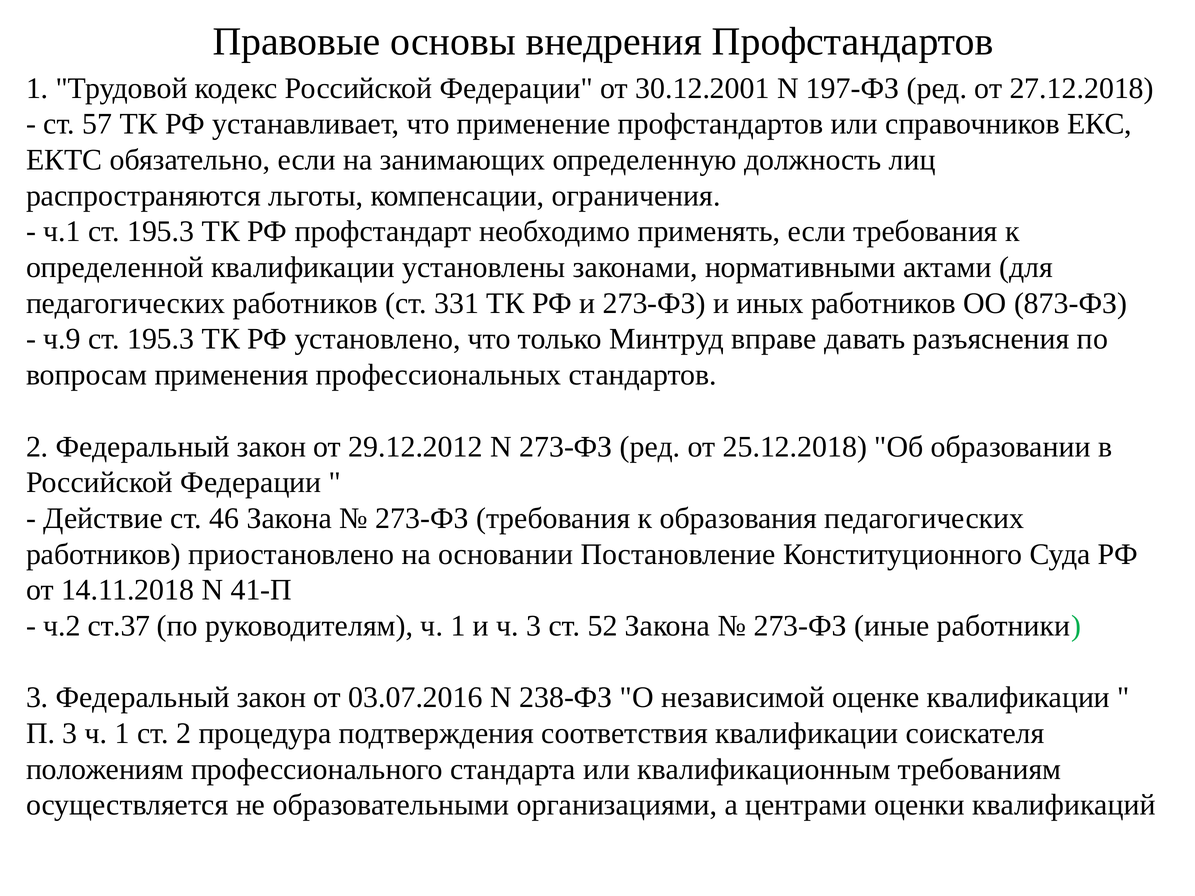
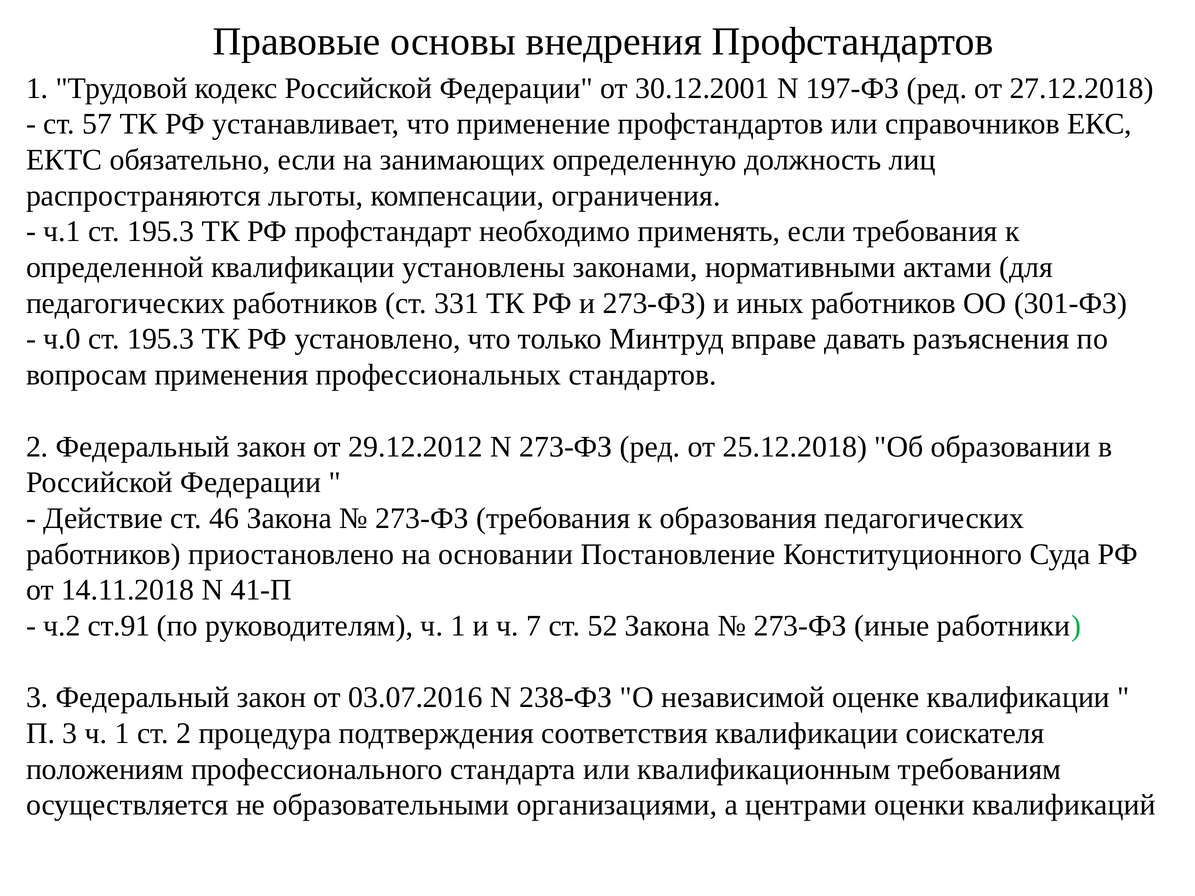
873-ФЗ: 873-ФЗ -> 301-ФЗ (1071, 303)
ч.9: ч.9 -> ч.0 (62, 339)
ст.37: ст.37 -> ст.91 (119, 626)
ч 3: 3 -> 7 (534, 626)
